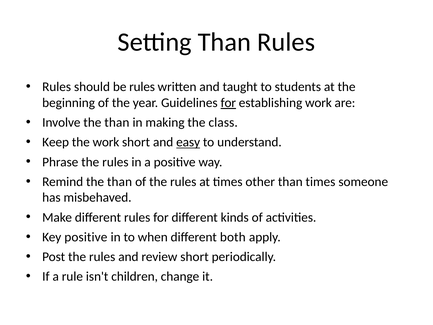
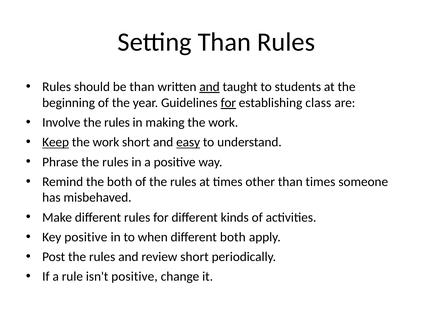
be rules: rules -> than (142, 87)
and underline: none -> present (210, 87)
establishing work: work -> class (318, 103)
Involve the than: than -> rules (117, 122)
making the class: class -> work (223, 122)
Keep underline: none -> present (56, 142)
Remind the than: than -> both (120, 182)
isn't children: children -> positive (135, 276)
